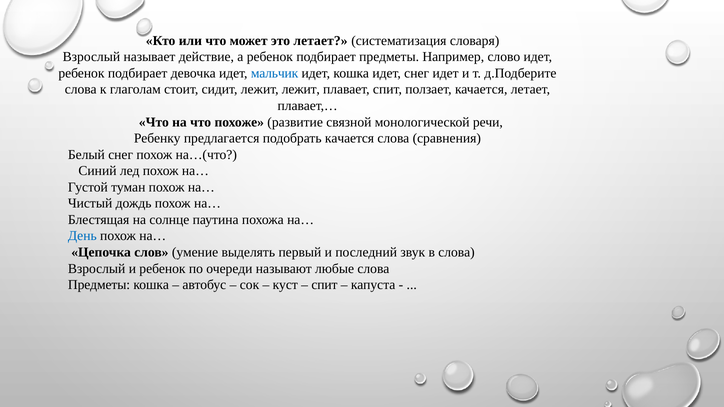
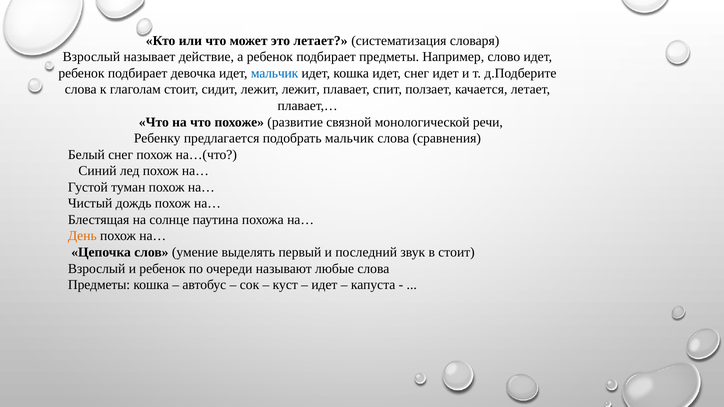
подобрать качается: качается -> мальчик (349, 138)
День colour: blue -> orange (82, 236)
в слова: слова -> стоит (457, 252)
спит: спит -> идет (324, 285)
